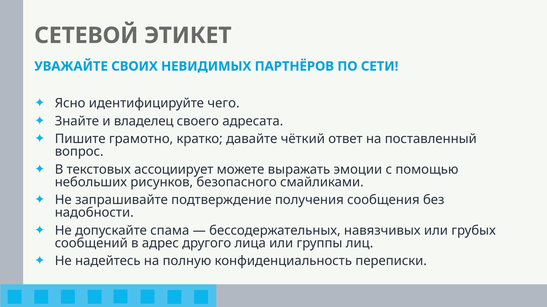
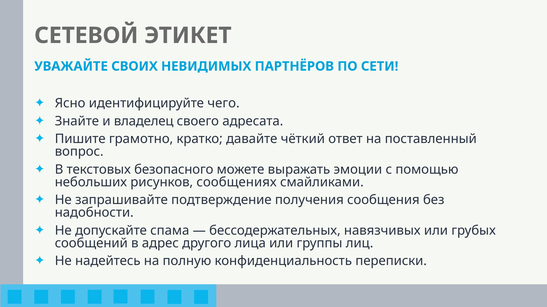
ассоциирует: ассоциирует -> безопасного (174, 170)
безопасного: безопасного -> сообщениях (237, 183)
